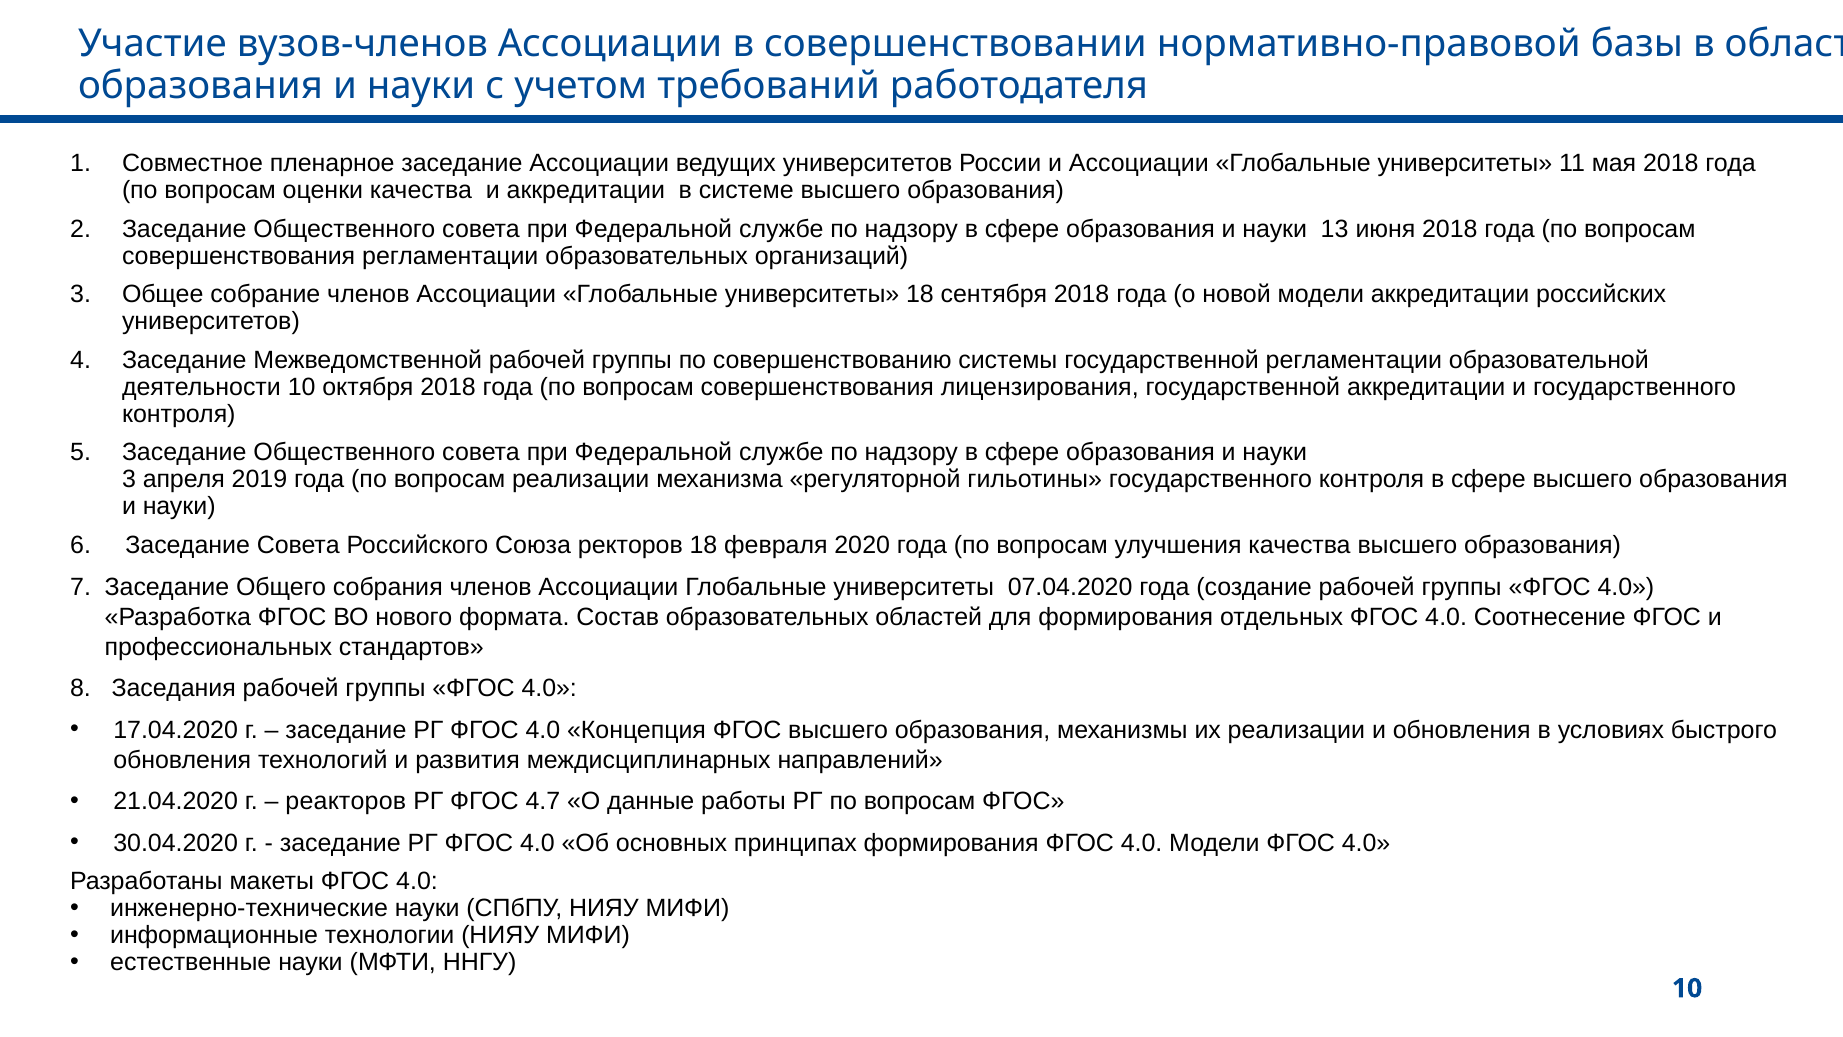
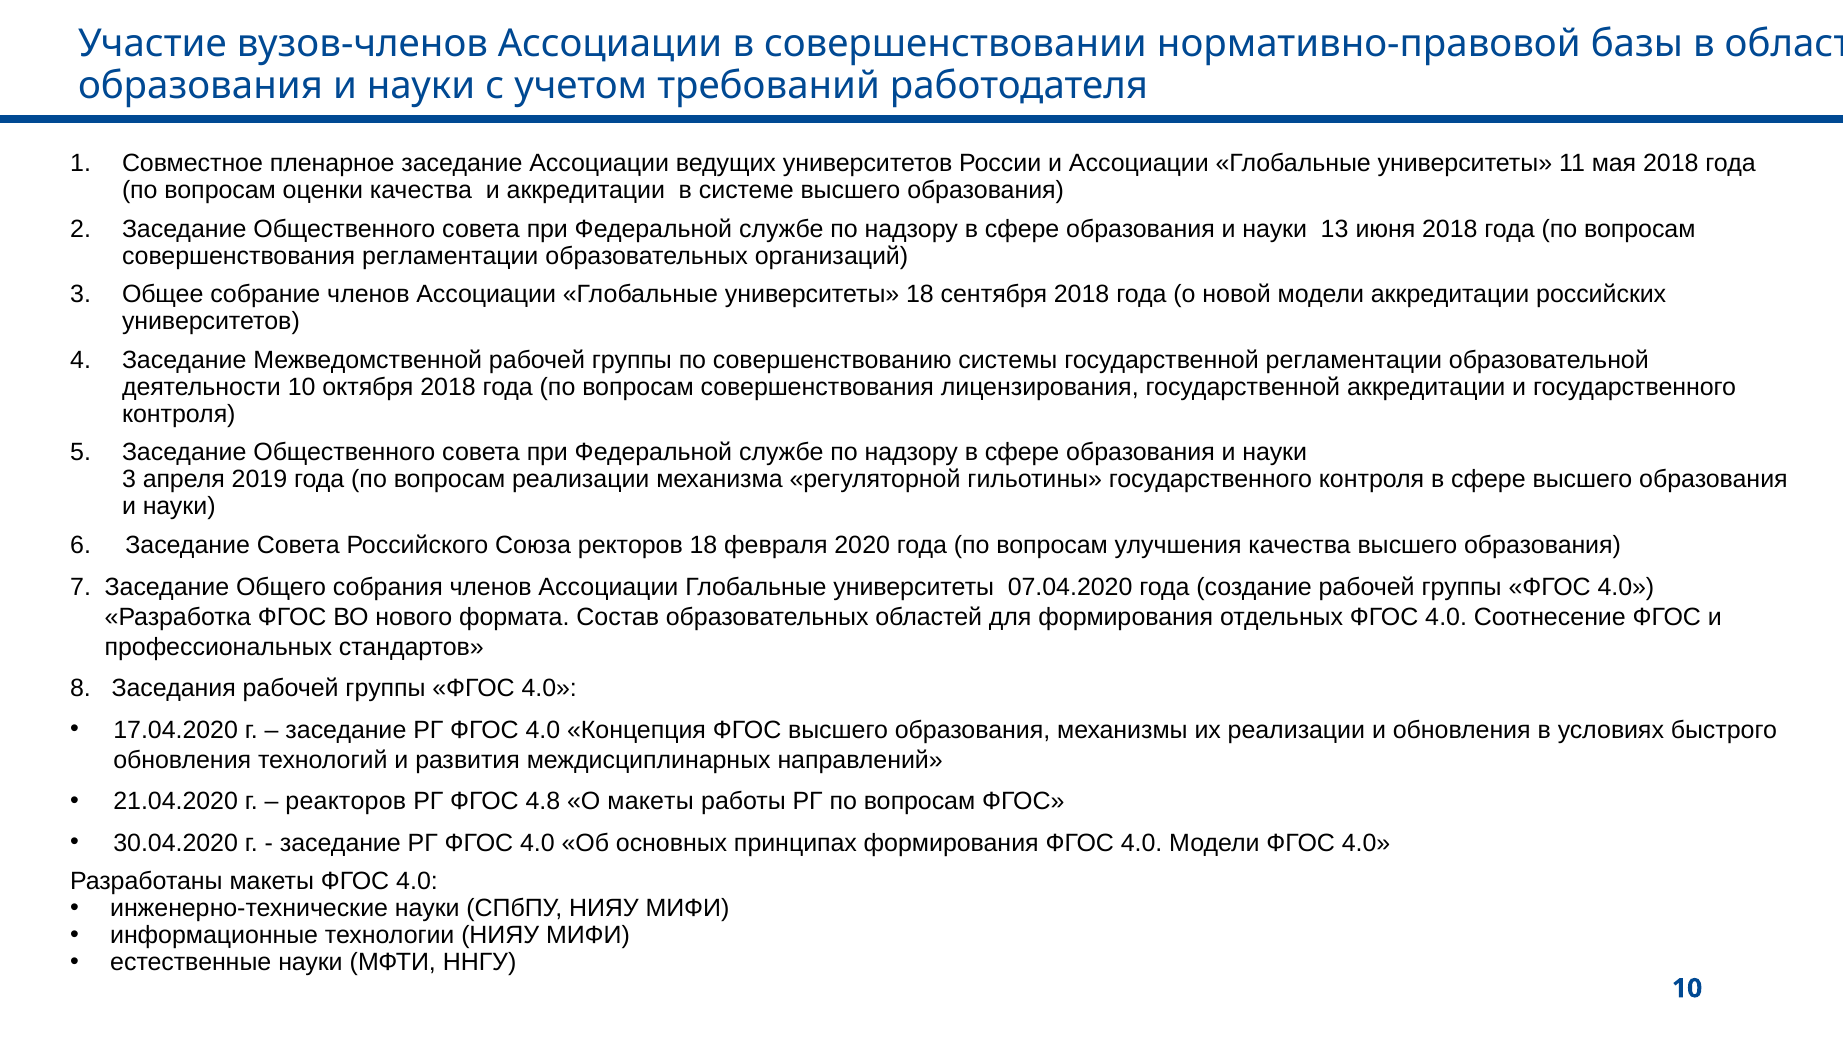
4.7: 4.7 -> 4.8 (543, 801)
О данные: данные -> макеты (651, 801)
